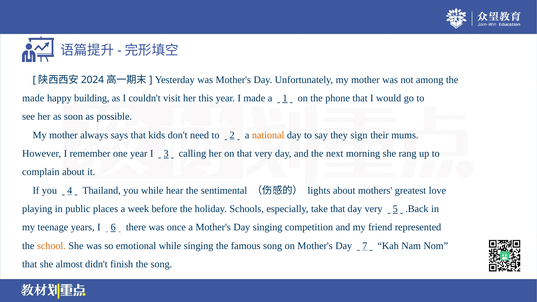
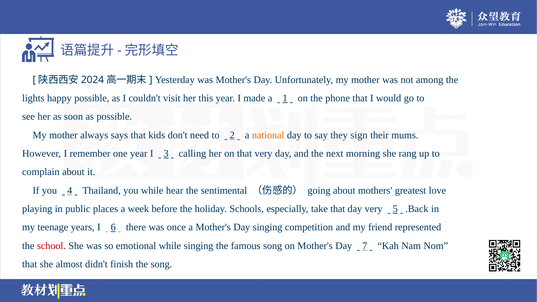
made: made -> lights (33, 98)
happy building: building -> possible (92, 98)
lights: lights -> going (319, 190)
school colour: orange -> red (51, 246)
